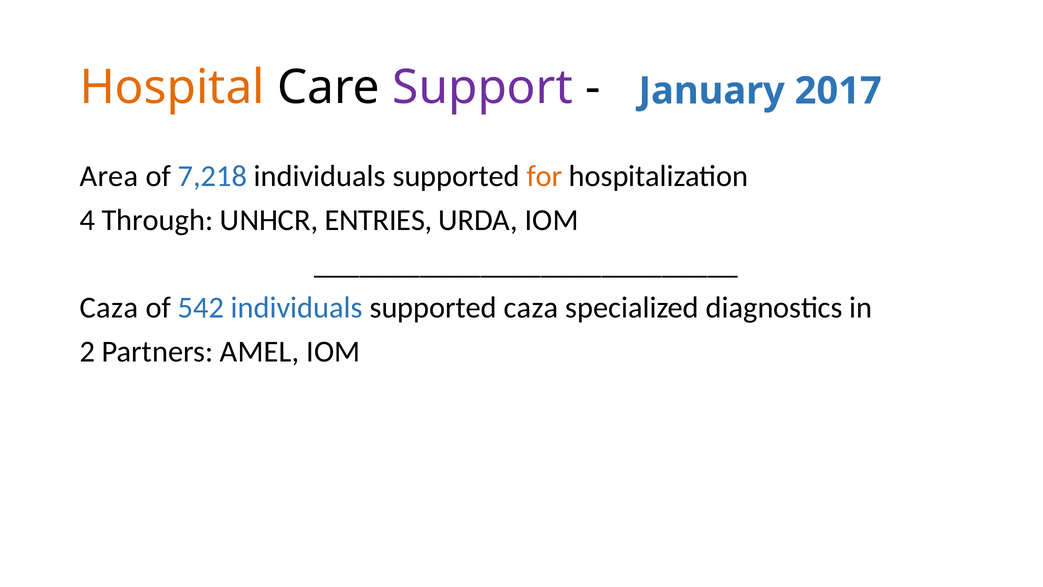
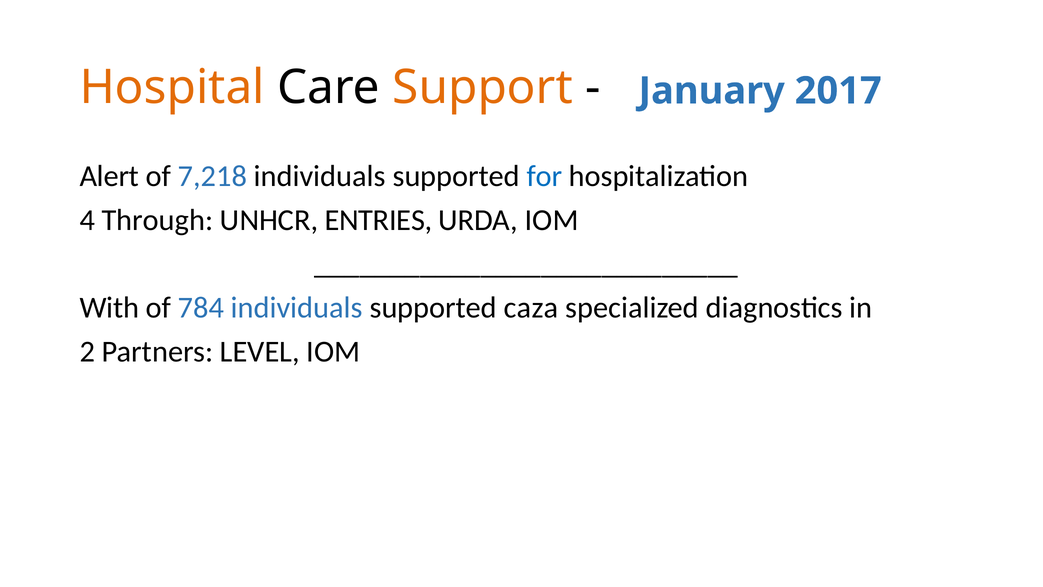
Support colour: purple -> orange (483, 88)
Area: Area -> Alert (109, 176)
for colour: orange -> blue (544, 176)
Caza: Caza -> With (109, 308)
542: 542 -> 784 (201, 308)
AMEL: AMEL -> LEVEL (260, 351)
